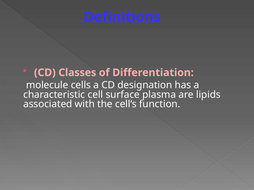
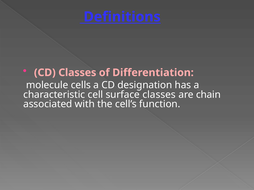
surface plasma: plasma -> classes (159, 95)
lipids: lipids -> chain (208, 95)
